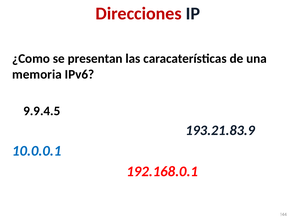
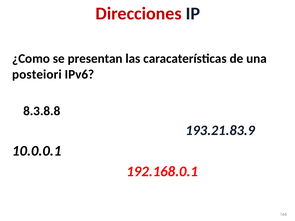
memoria: memoria -> posteiori (37, 74)
9.9.4.5: 9.9.4.5 -> 8.3.8.8 (42, 111)
10.0.0.1 colour: blue -> black (37, 151)
